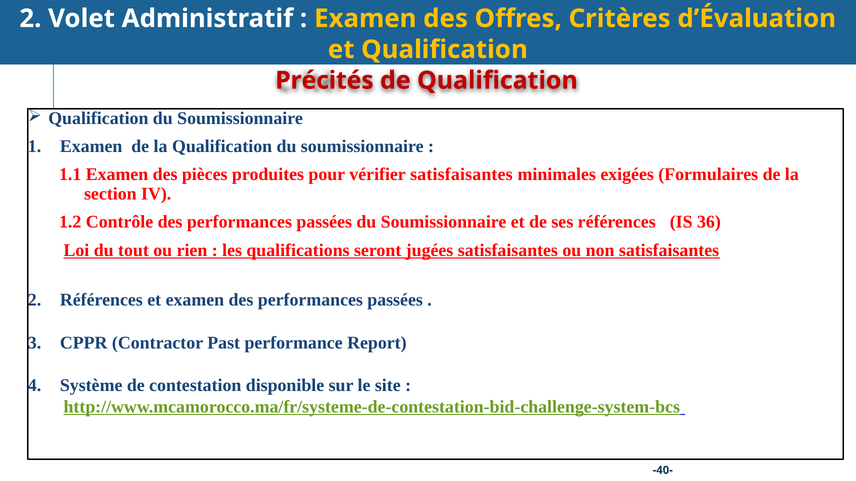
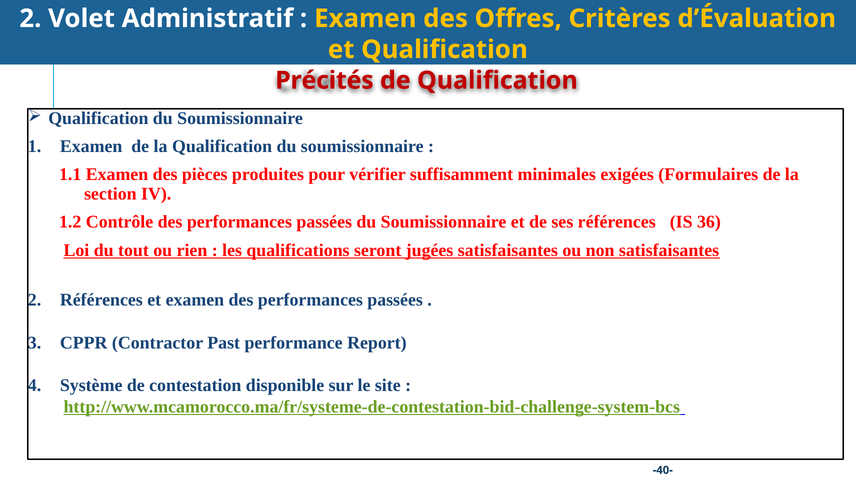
vérifier satisfaisantes: satisfaisantes -> suffisamment (462, 175)
